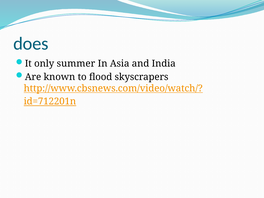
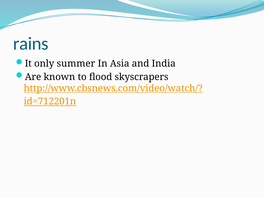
does: does -> rains (31, 44)
